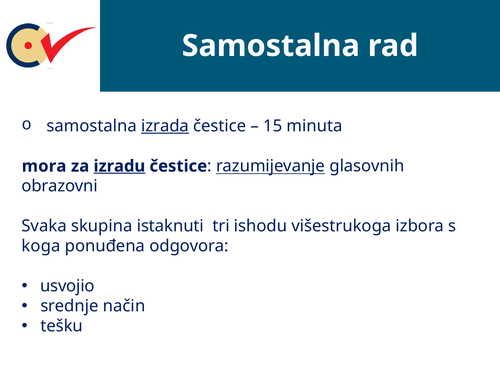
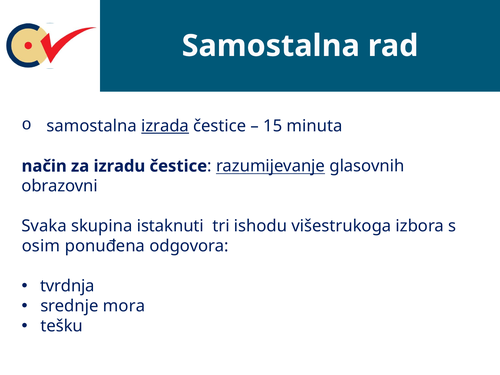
mora: mora -> način (44, 166)
izradu underline: present -> none (119, 166)
koga: koga -> osim (41, 246)
usvojio: usvojio -> tvrdnja (67, 286)
način: način -> mora (124, 306)
